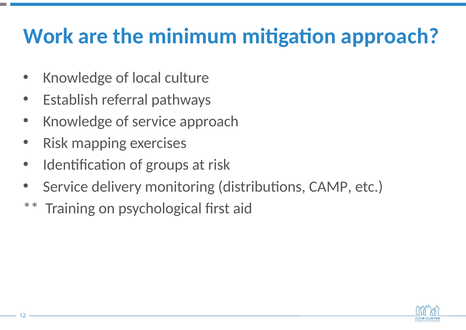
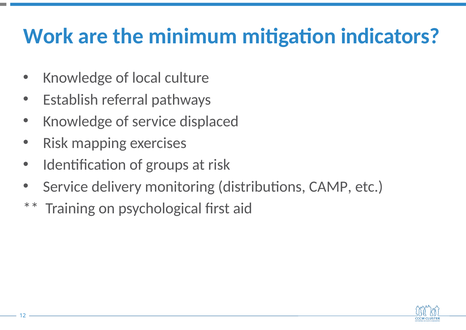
mitigation approach: approach -> indicators (390, 36)
service approach: approach -> displaced (209, 121)
